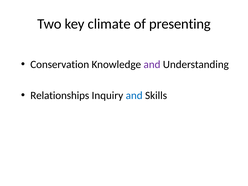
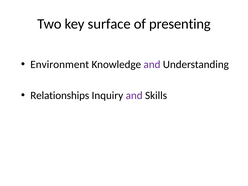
climate: climate -> surface (109, 24)
Conservation: Conservation -> Environment (60, 65)
and colour: blue -> purple (134, 95)
